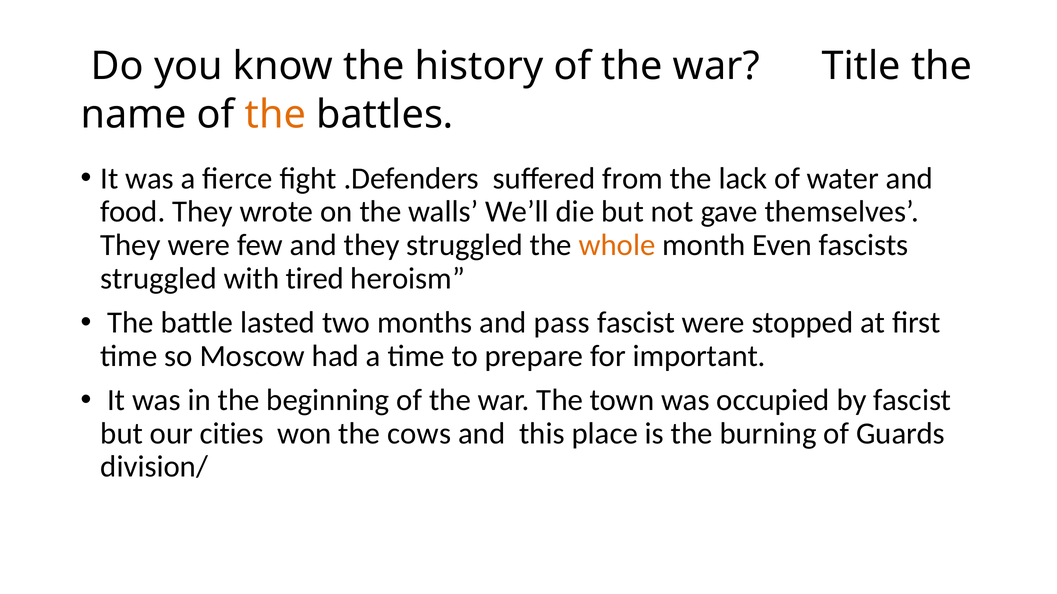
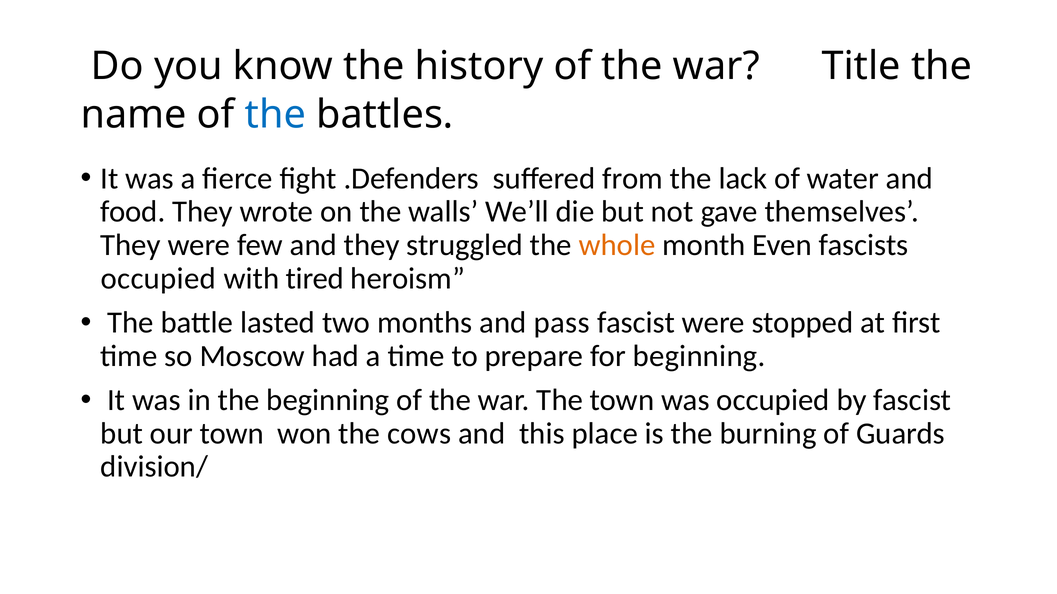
the colour: orange -> blue (275, 115)
struggled: struggled -> occupied (158, 279)
for important: important -> beginning (699, 356)
our cities: cities -> town (232, 434)
